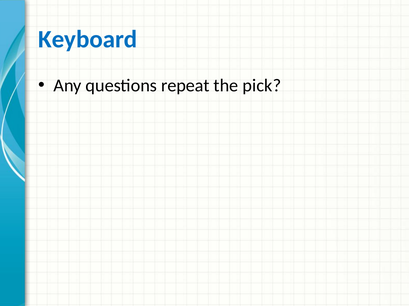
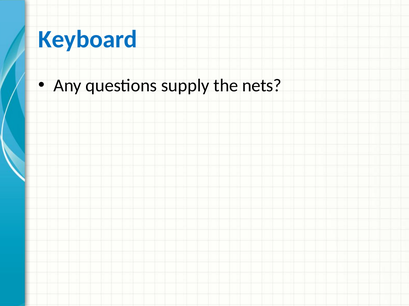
repeat: repeat -> supply (185, 86)
pick: pick -> nets (262, 86)
